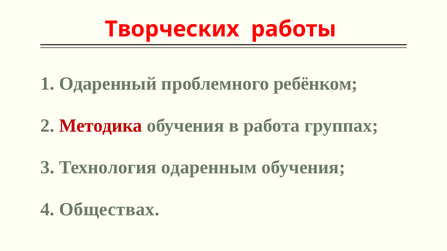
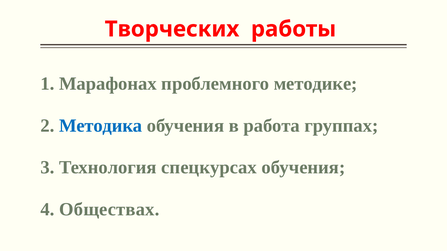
Одаренный: Одаренный -> Марафонах (108, 84)
ребёнком: ребёнком -> методике (316, 84)
Методика colour: red -> blue (101, 126)
одаренным: одаренным -> спецкурсах (209, 168)
